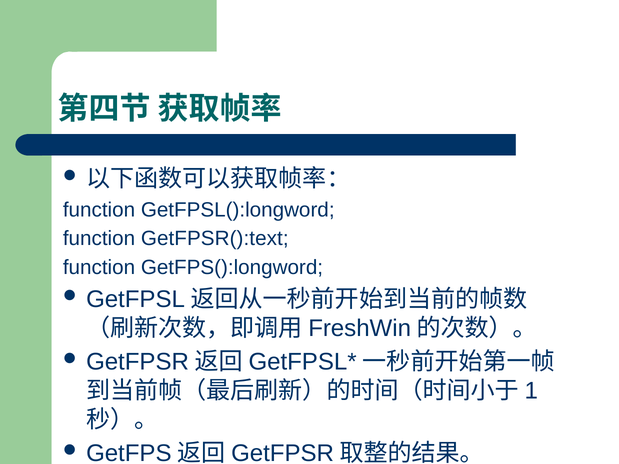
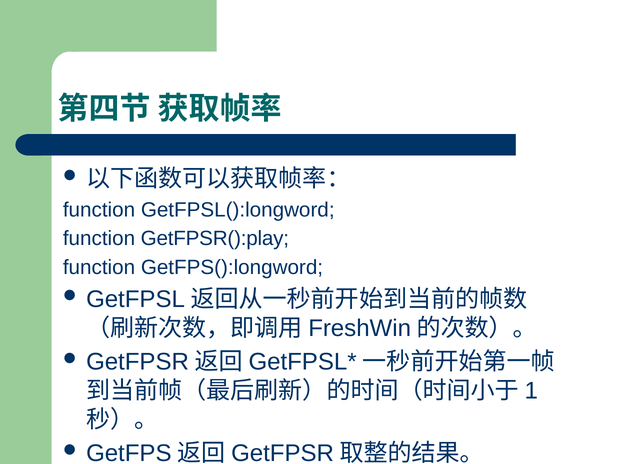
GetFPSR():text: GetFPSR():text -> GetFPSR():play (215, 239)
